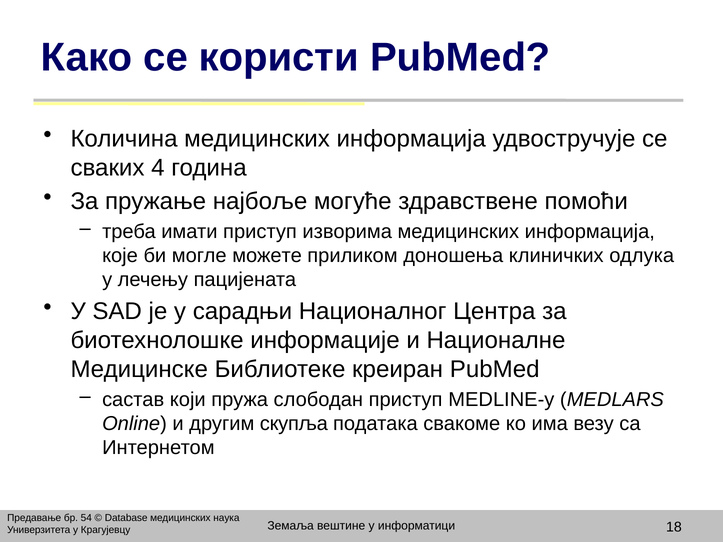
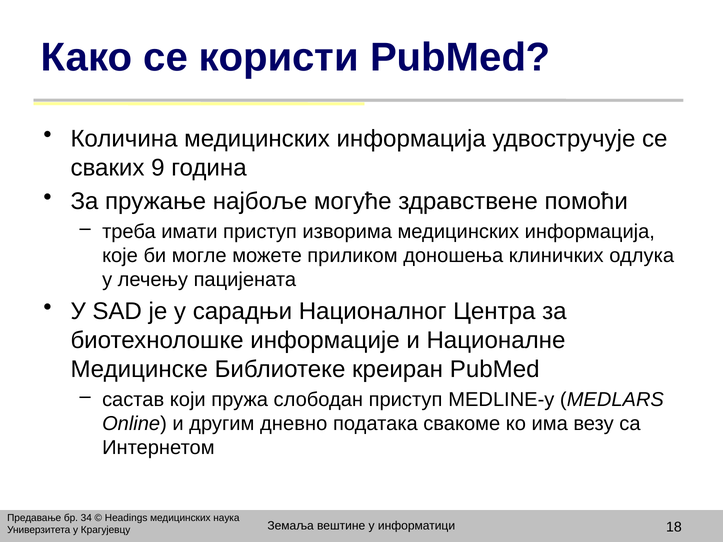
4: 4 -> 9 (158, 168)
скупља: скупља -> дневно (294, 424)
54: 54 -> 34 (86, 518)
Database: Database -> Headings (126, 518)
